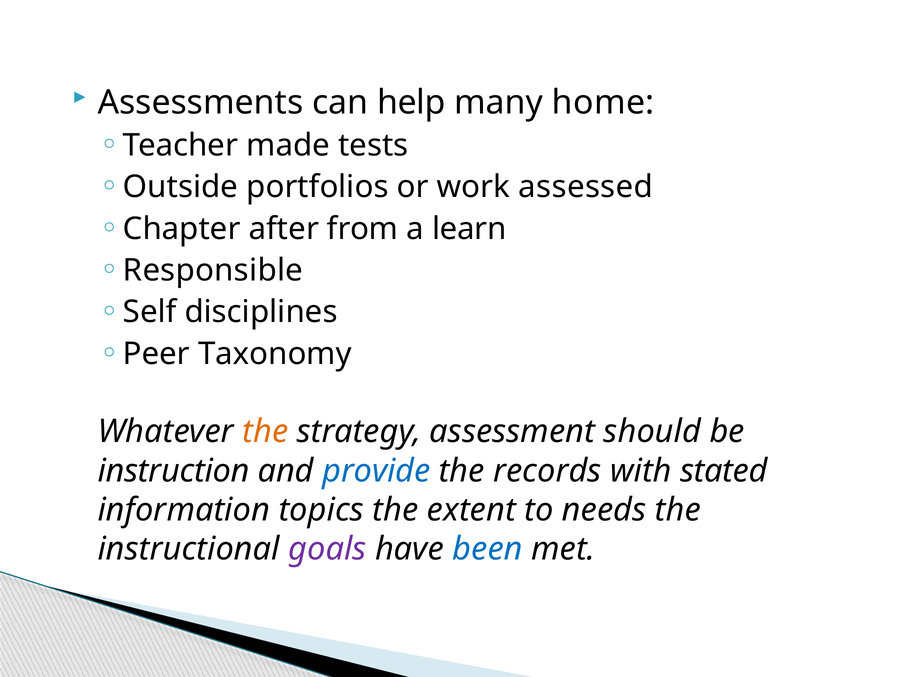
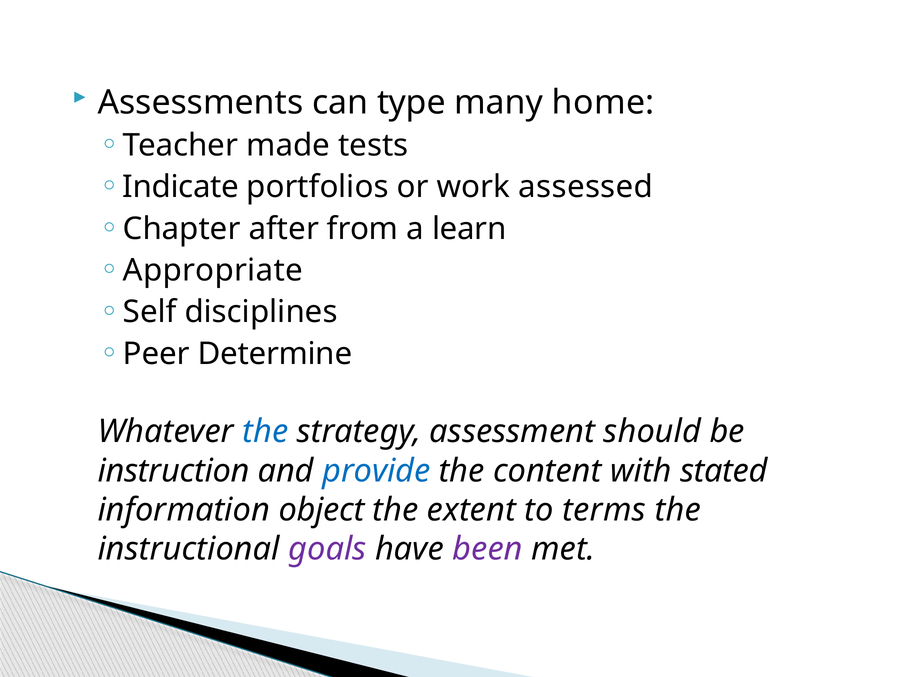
help: help -> type (411, 102)
Outside: Outside -> Indicate (181, 187)
Responsible: Responsible -> Appropriate (213, 271)
Taxonomy: Taxonomy -> Determine (275, 354)
the colour: orange -> blue (265, 432)
records: records -> content (547, 471)
topics: topics -> object (321, 510)
needs: needs -> terms (604, 510)
been colour: blue -> purple (488, 549)
